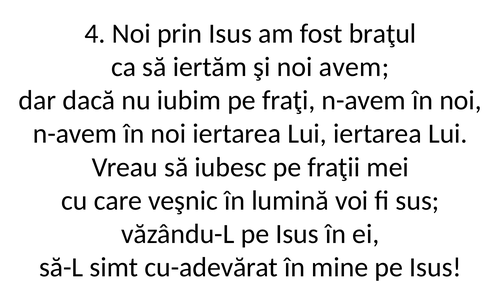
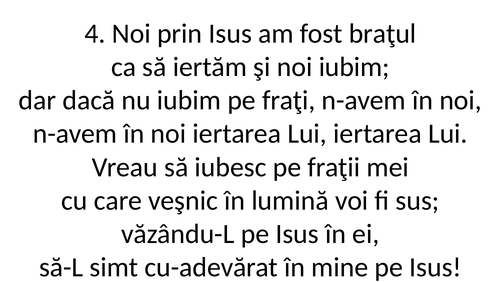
noi avem: avem -> iubim (354, 67)
